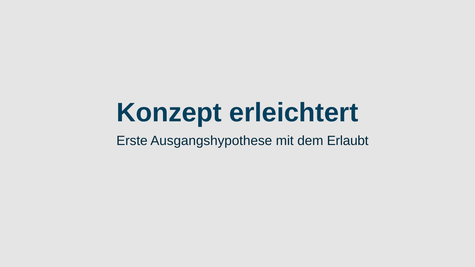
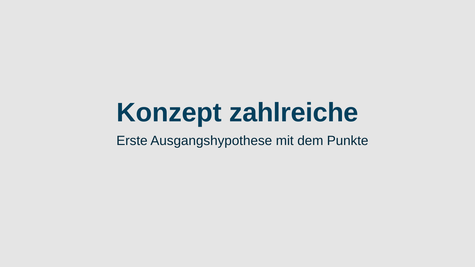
erleichtert: erleichtert -> zahlreiche (294, 113)
Erlaubt: Erlaubt -> Punkte (348, 141)
